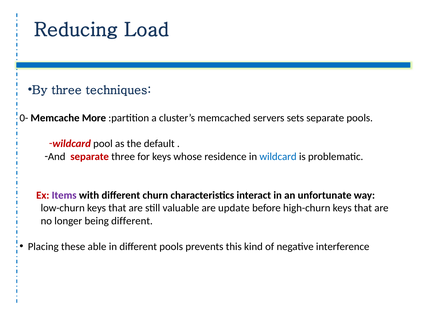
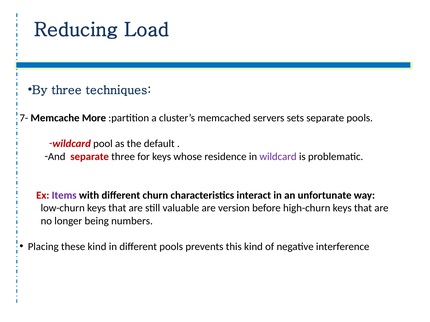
0-: 0- -> 7- (24, 118)
wildcard colour: blue -> purple (278, 157)
update: update -> version (234, 208)
being different: different -> numbers (132, 221)
these able: able -> kind (97, 247)
